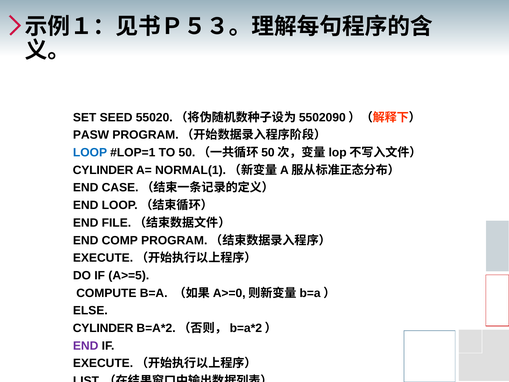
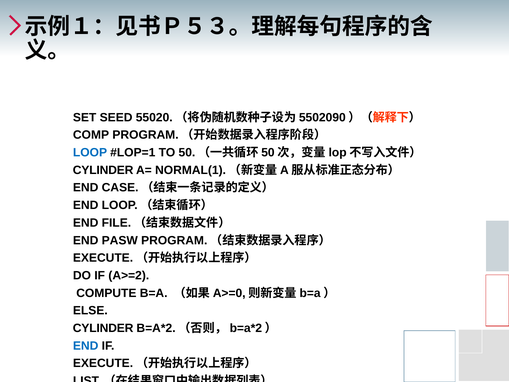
PASW: PASW -> COMP (91, 135)
COMP: COMP -> PASW (120, 240)
A>=5: A>=5 -> A>=2 (129, 275)
END colour: purple -> blue (86, 346)
